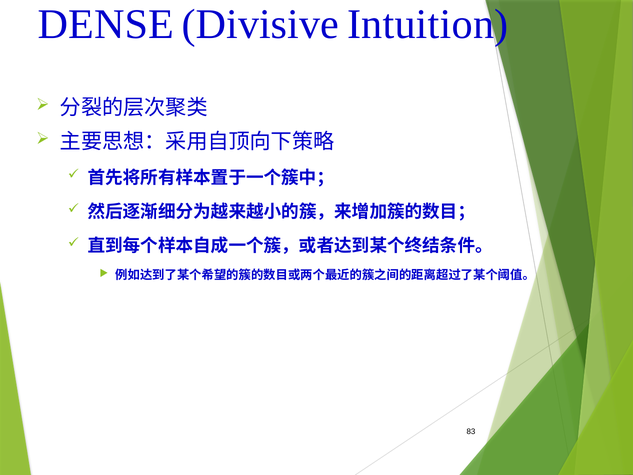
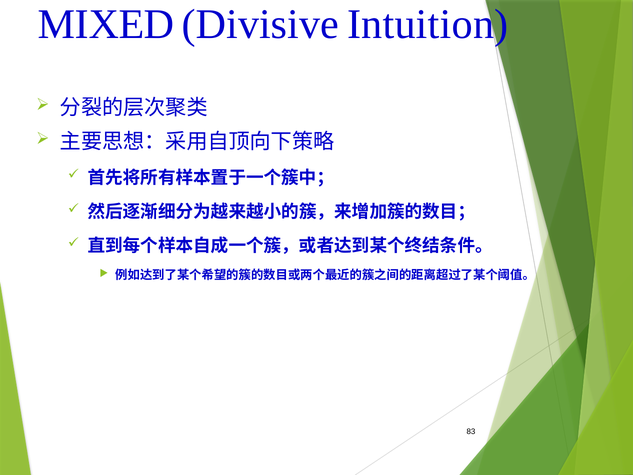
DENSE: DENSE -> MIXED (106, 25)
